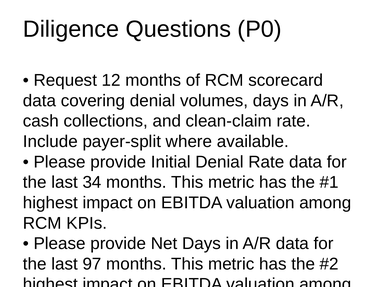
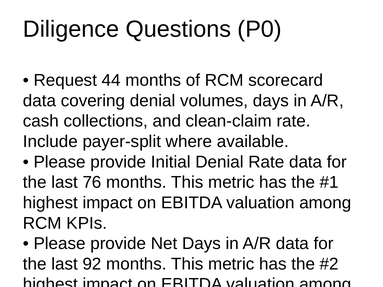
12: 12 -> 44 (111, 80)
34: 34 -> 76 (92, 182)
97: 97 -> 92 (92, 264)
